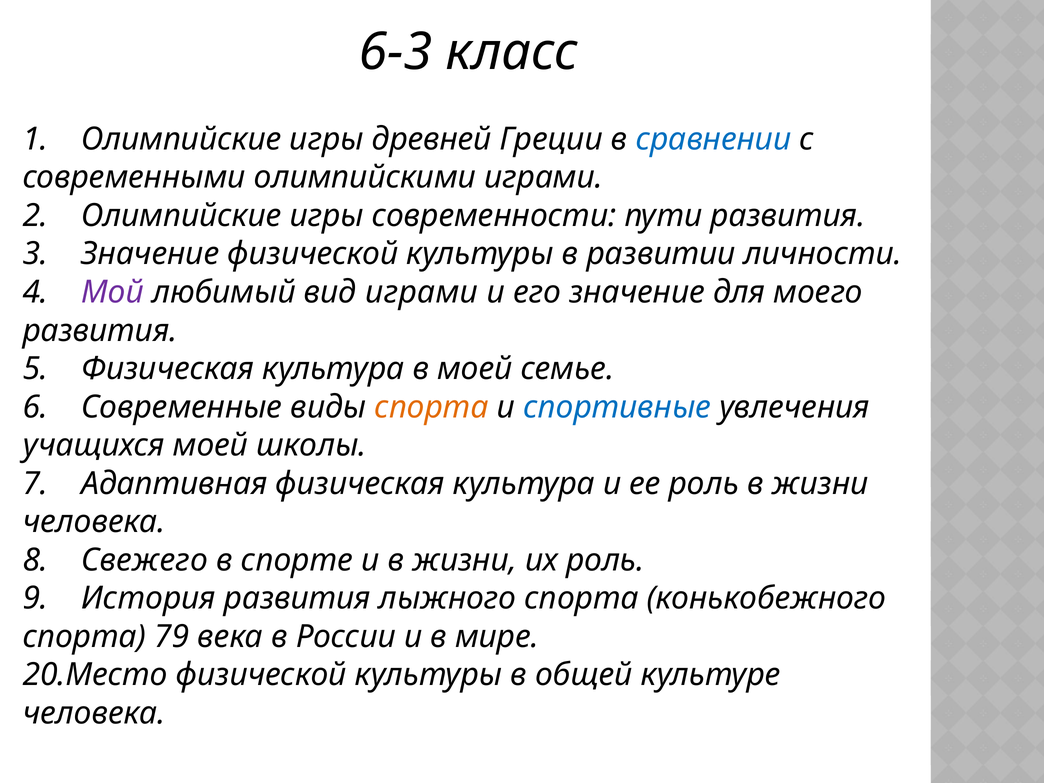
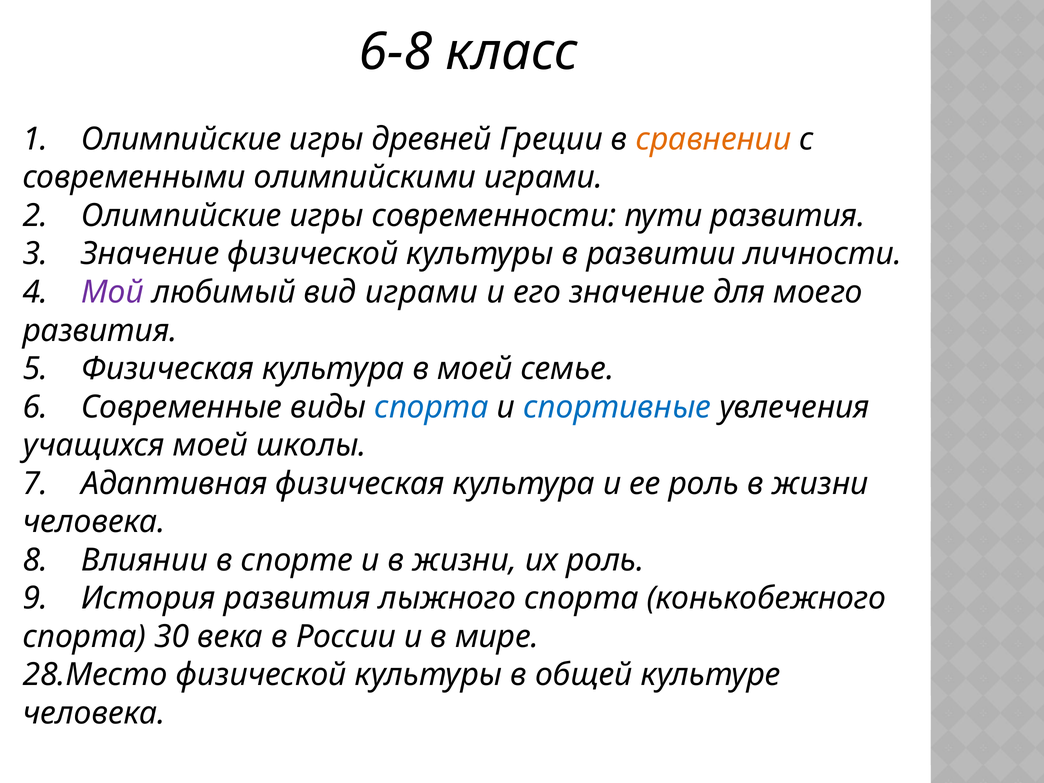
6-3: 6-3 -> 6-8 (396, 52)
сравнении colour: blue -> orange (713, 139)
спорта colour: orange -> blue (431, 407)
Свежего: Свежего -> Влиянии (145, 560)
79: 79 -> 30 (172, 637)
20.Место: 20.Место -> 28.Место (95, 675)
